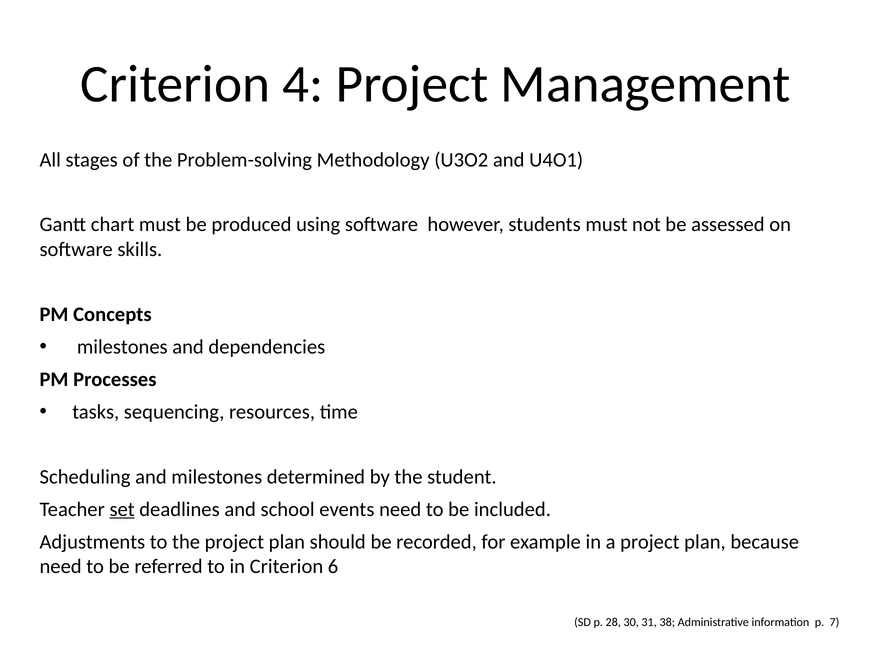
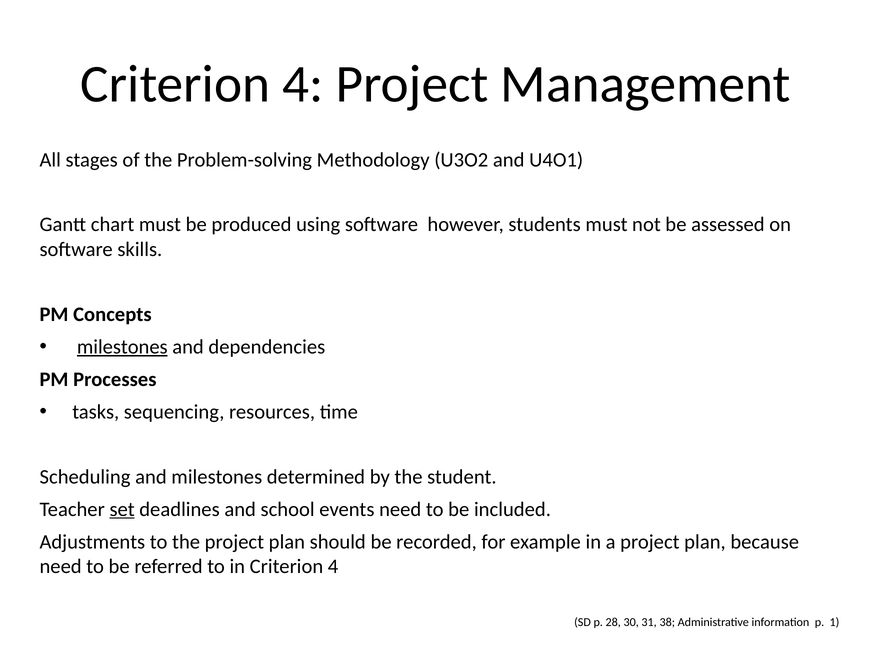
milestones underline: none -> present (122, 347)
in Criterion 6: 6 -> 4 (333, 566)
7: 7 -> 1 (834, 622)
